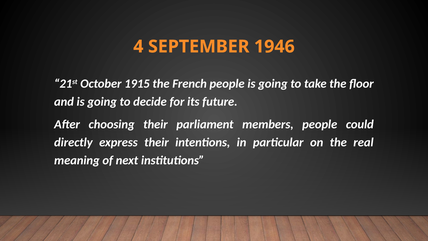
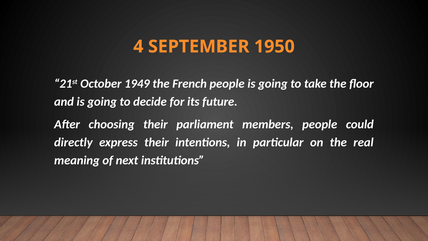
1946: 1946 -> 1950 (274, 47)
1915: 1915 -> 1949 (137, 84)
